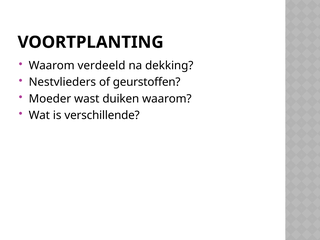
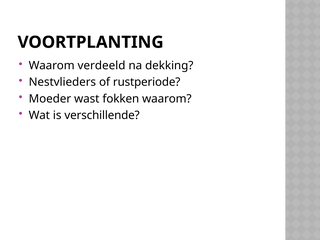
geurstoffen: geurstoffen -> rustperiode (147, 82)
duiken: duiken -> fokken (121, 99)
